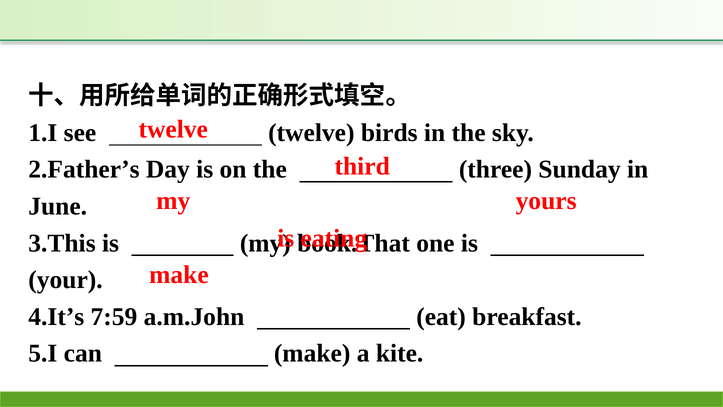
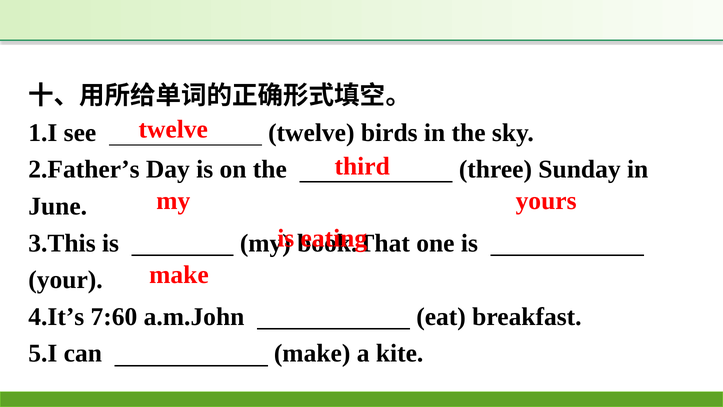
7:59: 7:59 -> 7:60 (114, 316)
